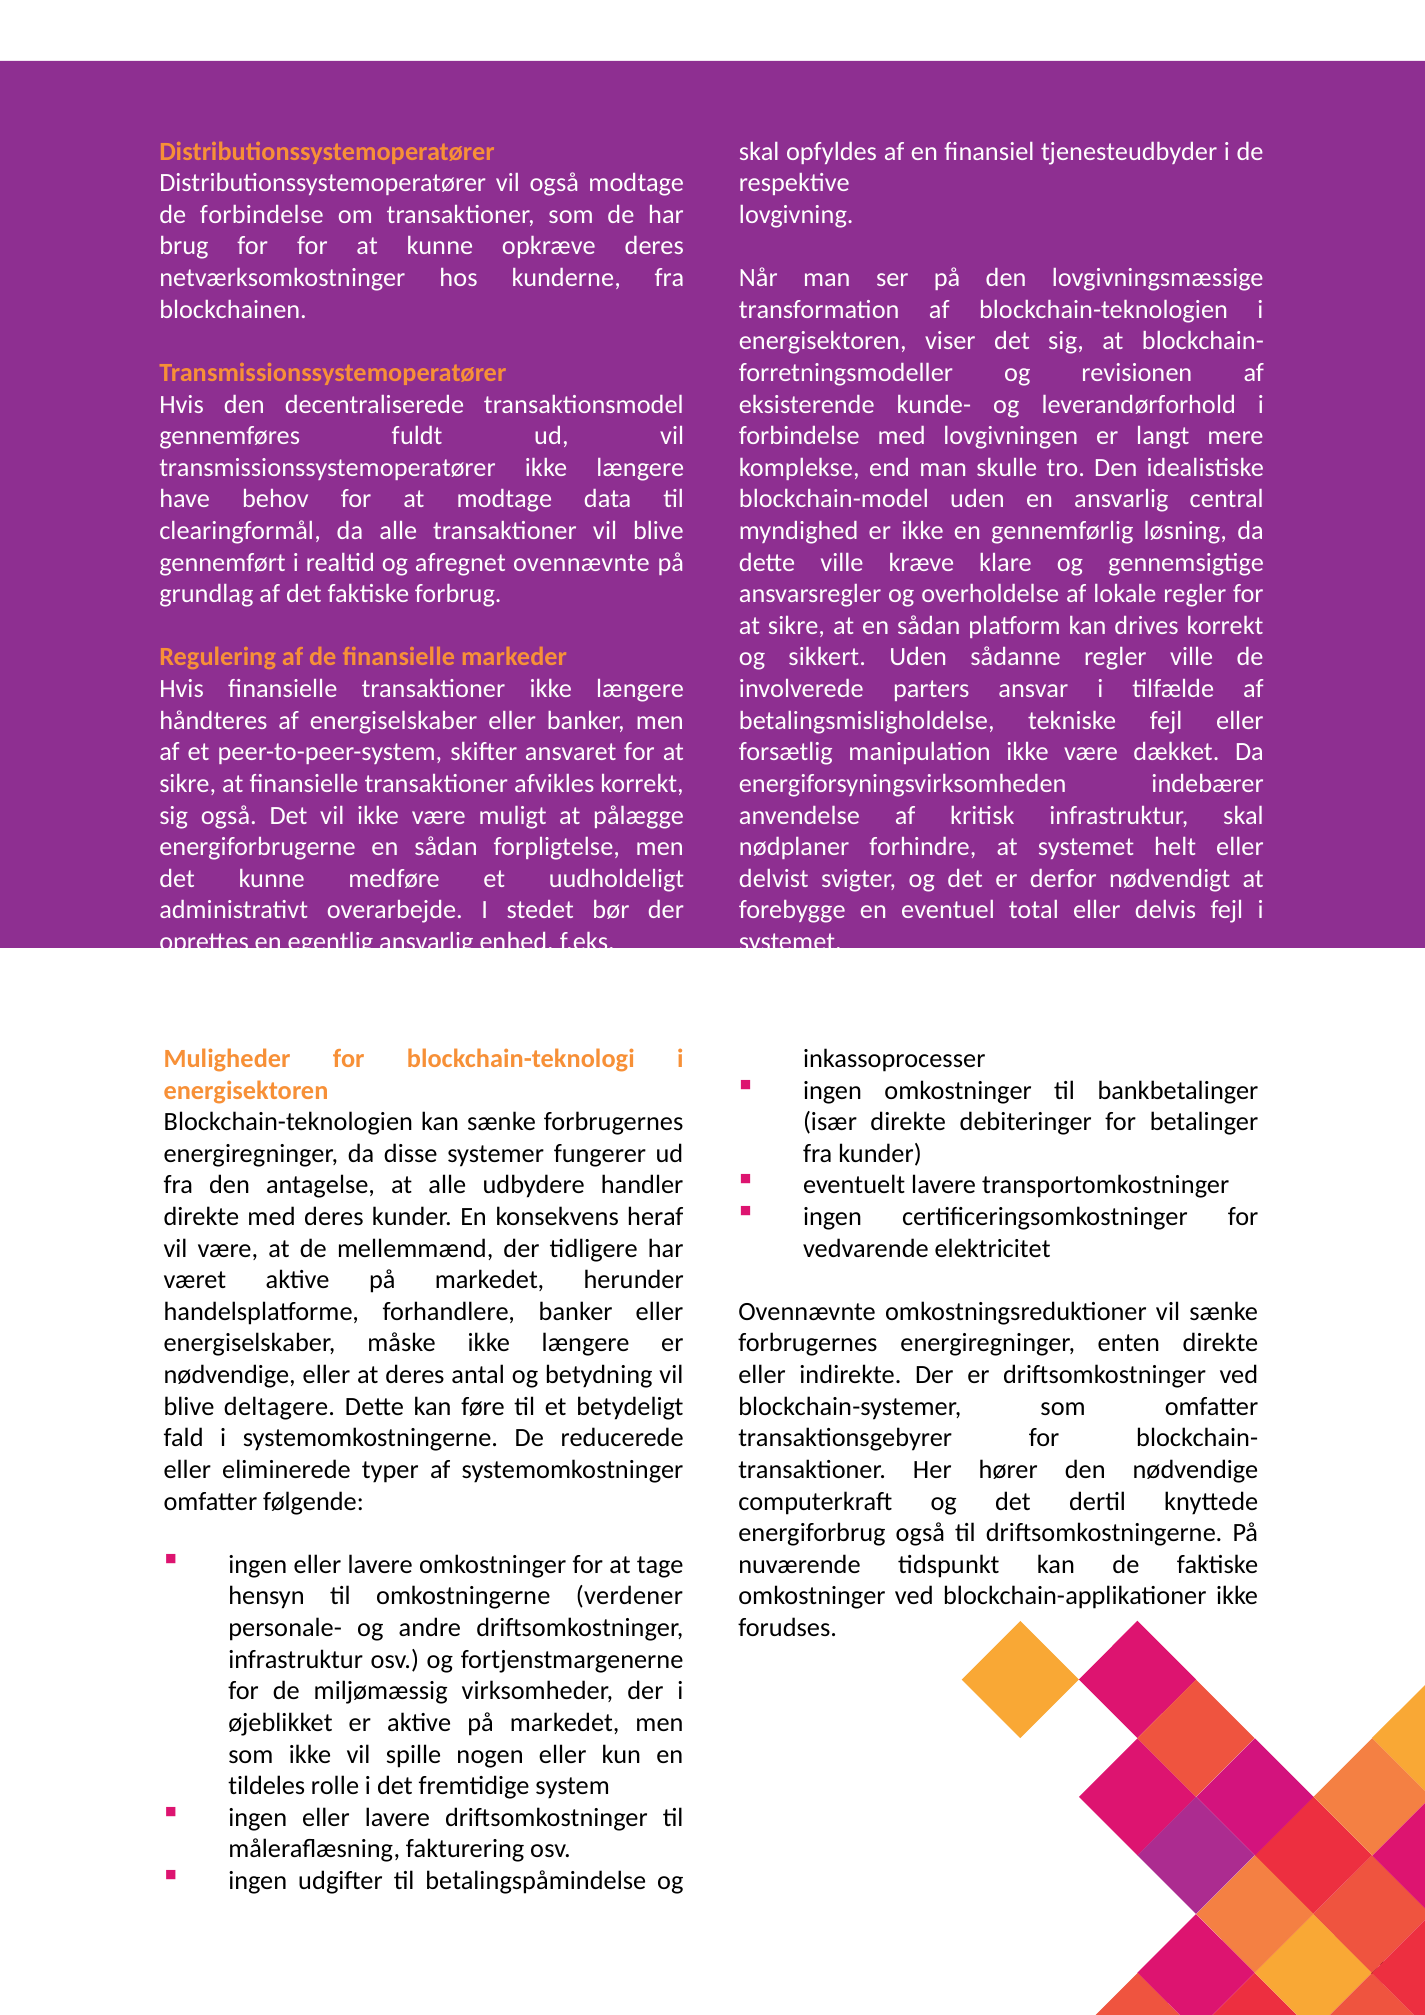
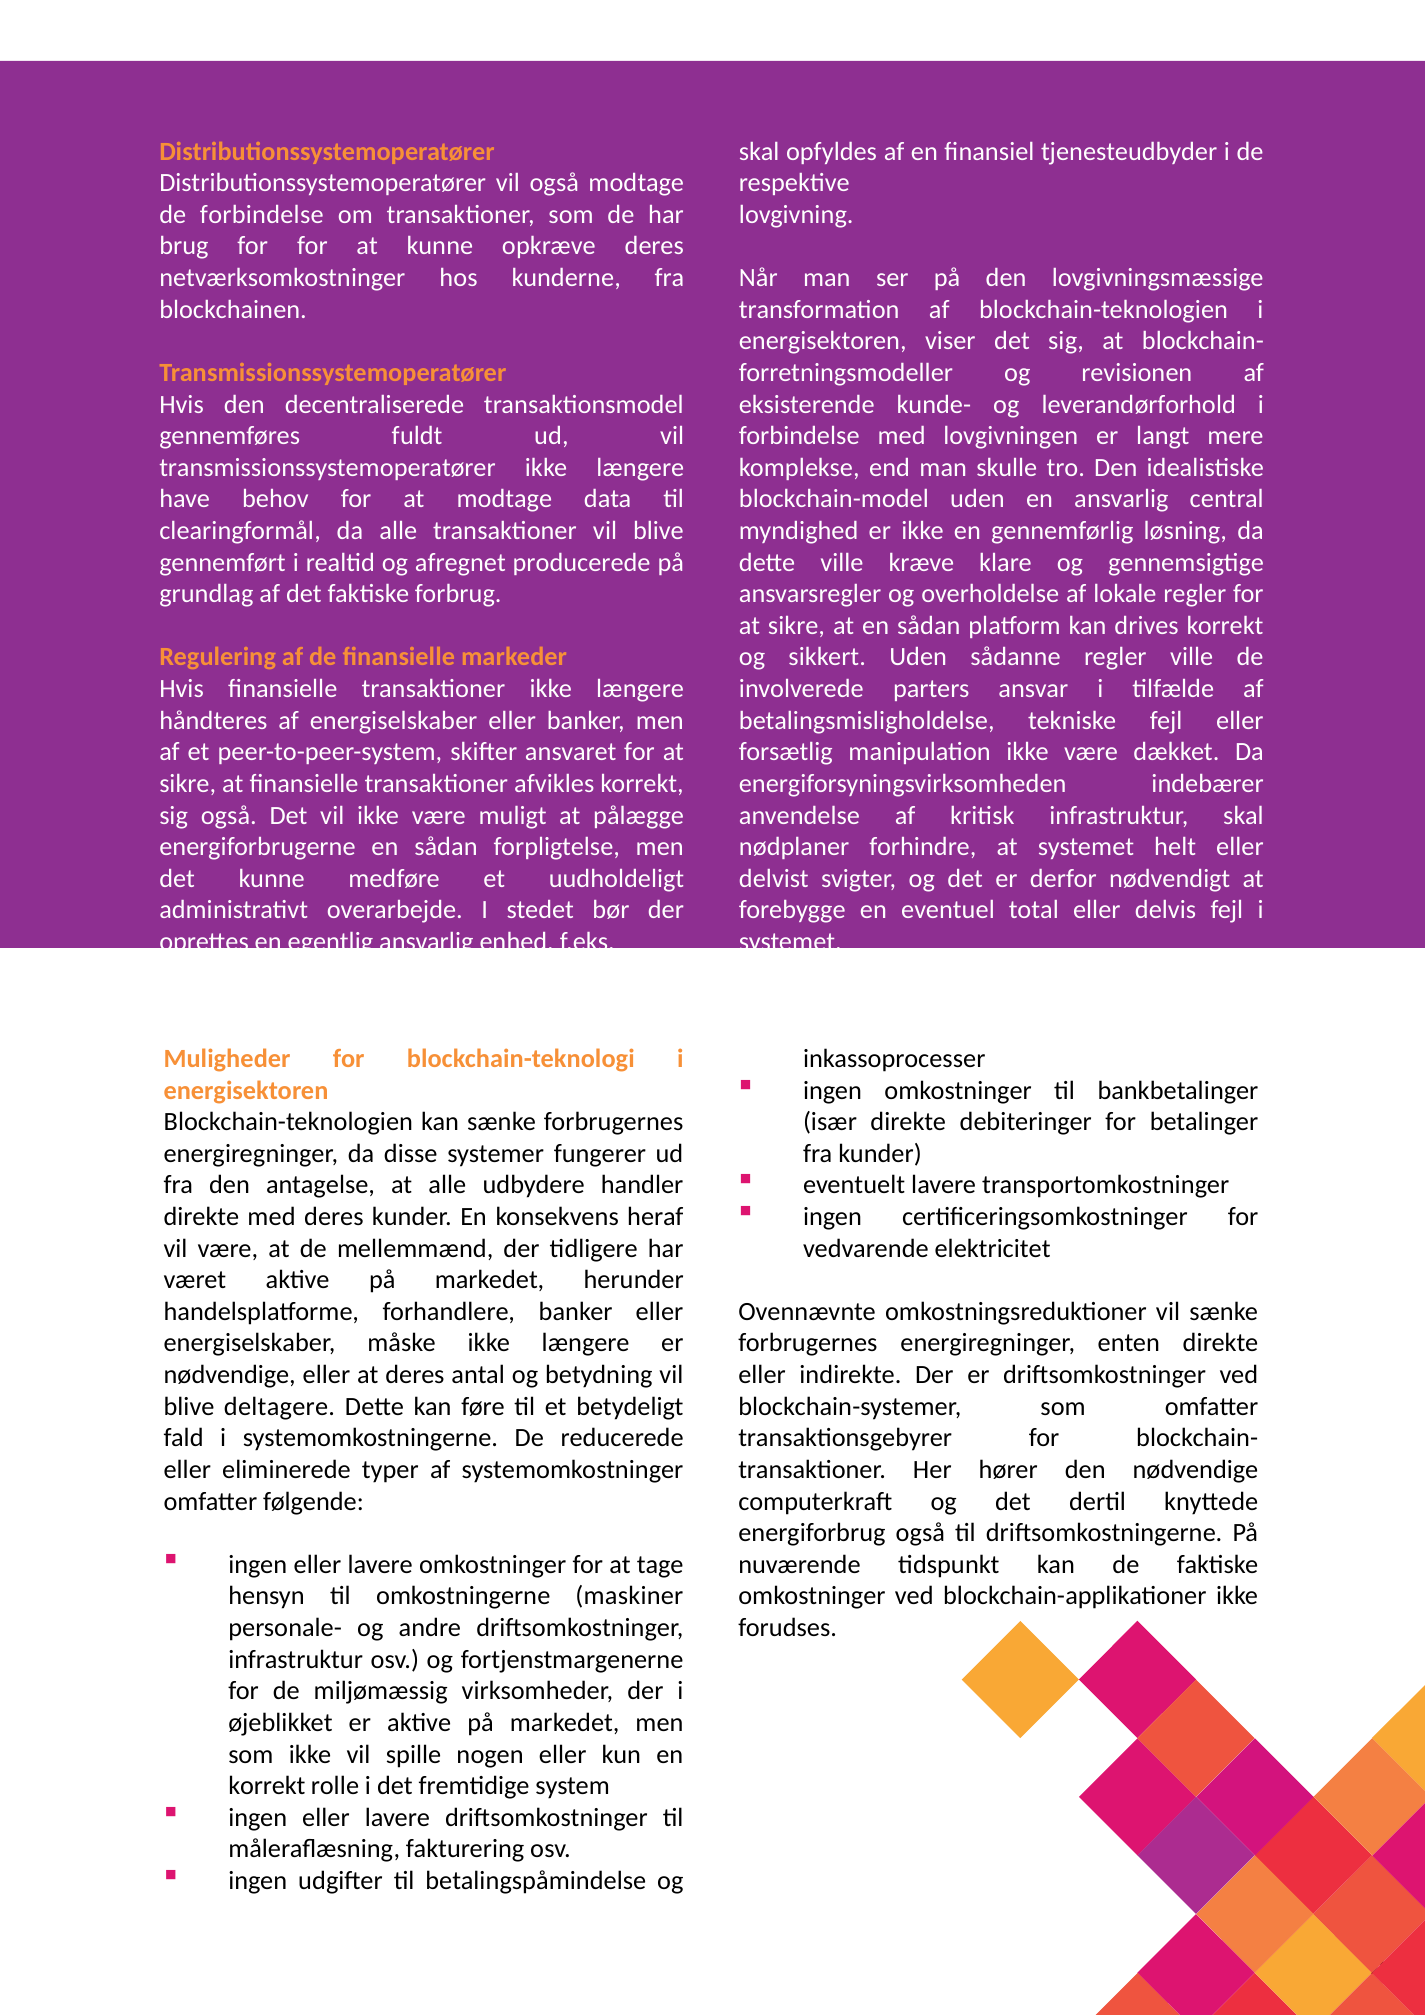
afregnet ovennævnte: ovennævnte -> producerede (582, 563)
verdener: verdener -> maskiner (629, 1597)
tildeles: tildeles -> korrekt (267, 1786)
